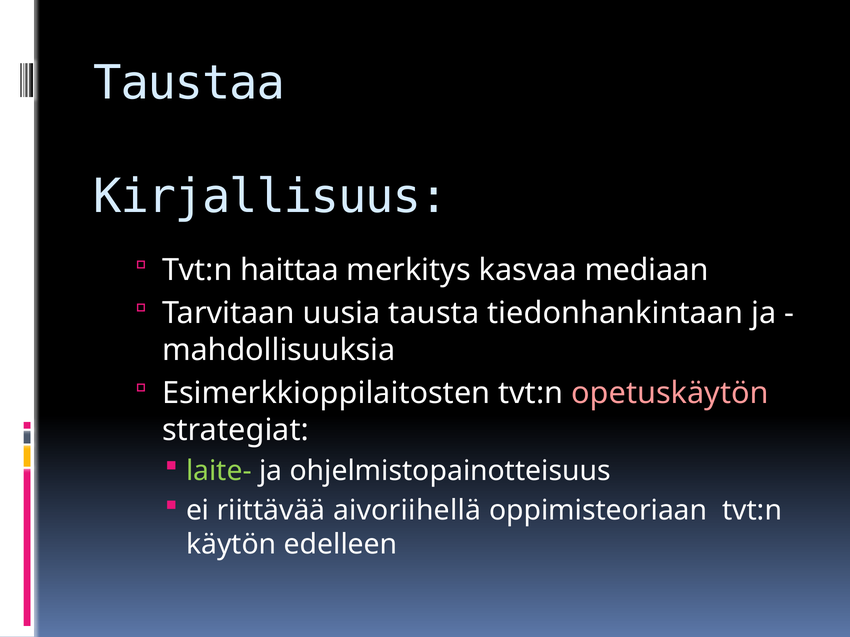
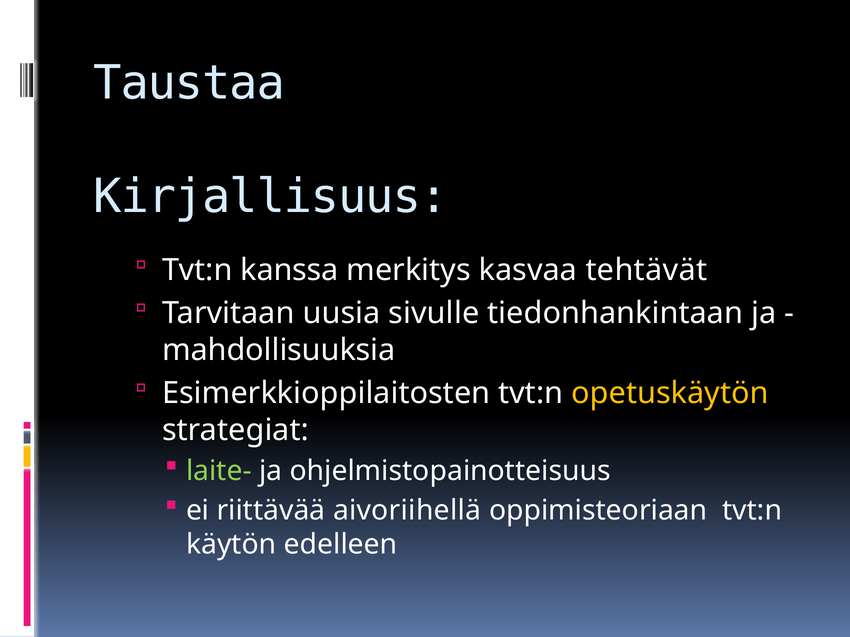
haittaa: haittaa -> kanssa (290, 271)
mediaan: mediaan -> tehtävät (646, 271)
tausta: tausta -> sivulle (434, 314)
opetuskäytön colour: pink -> yellow (670, 393)
